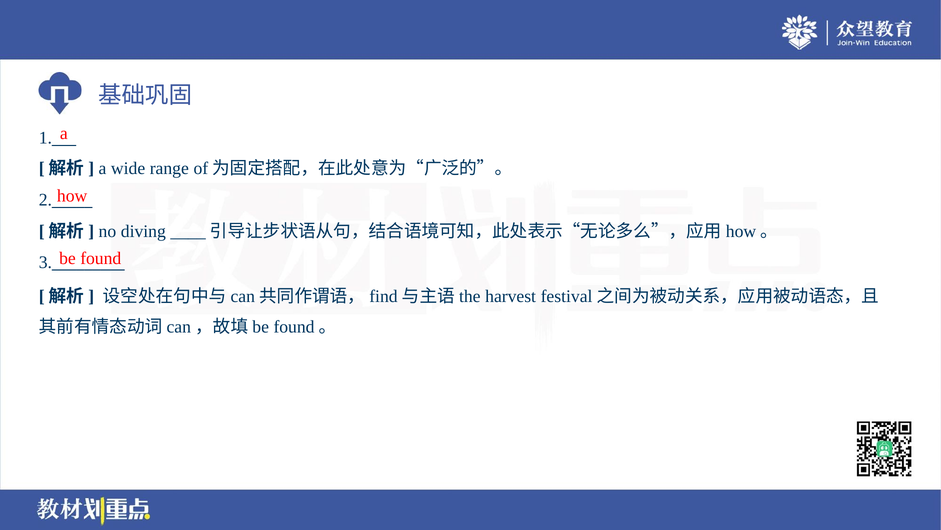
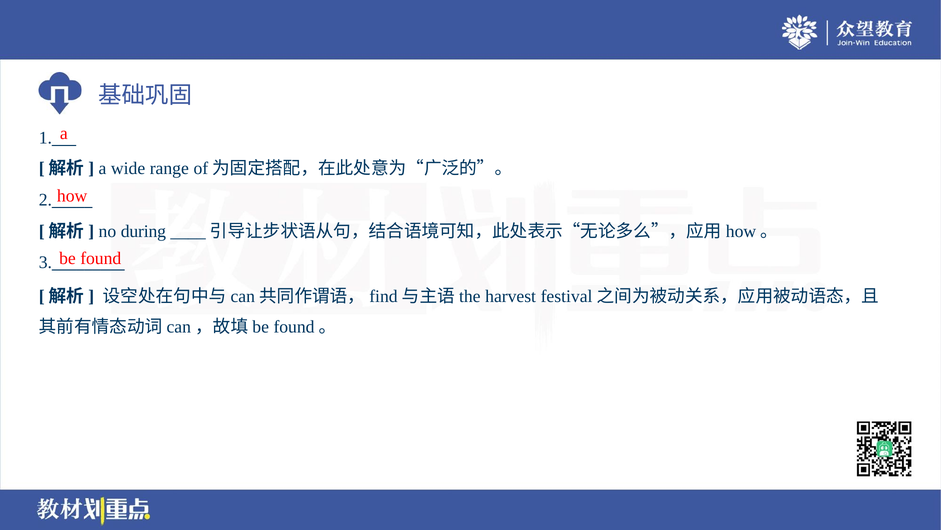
diving: diving -> during (143, 231)
